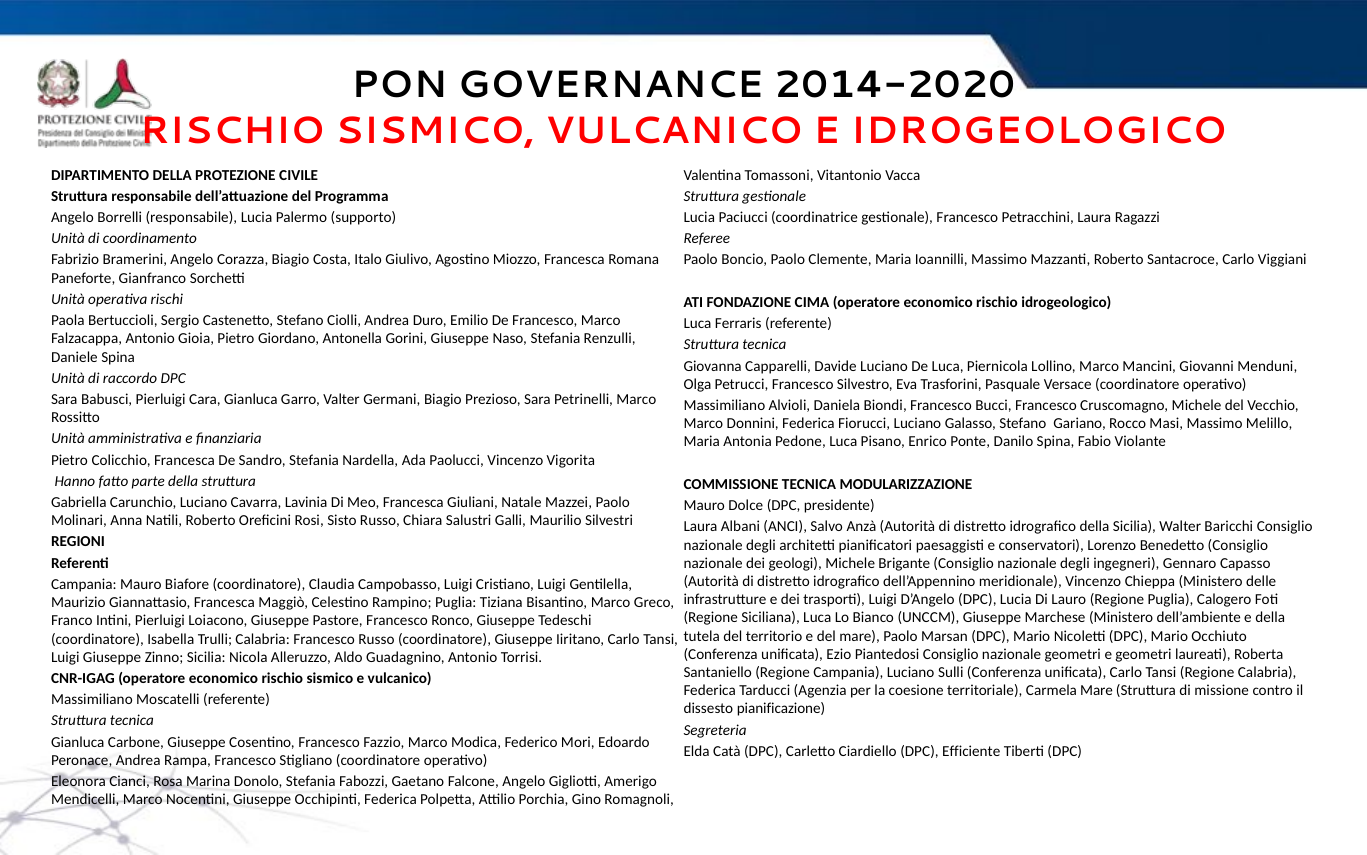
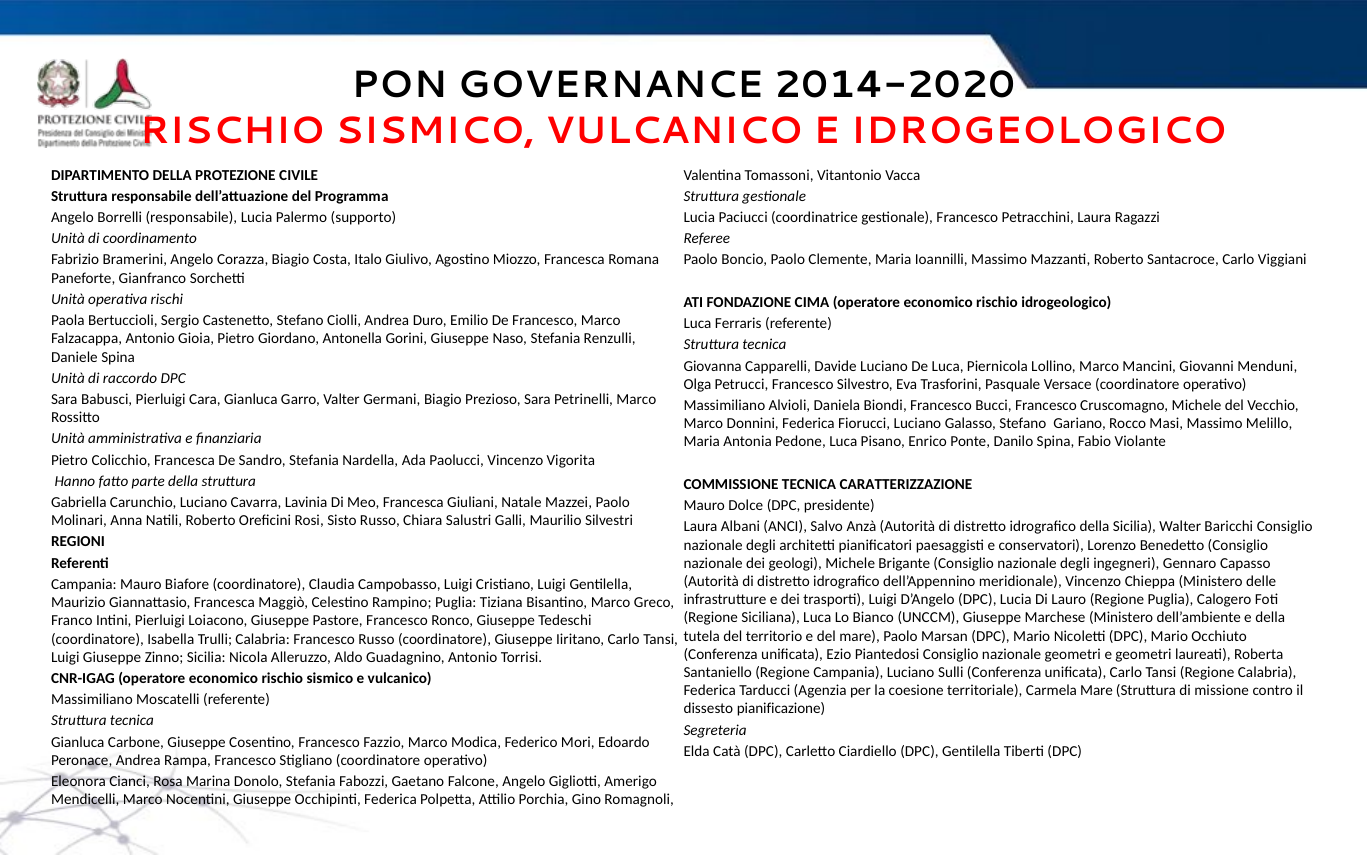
MODULARIZZAZIONE: MODULARIZZAZIONE -> CARATTERIZZAZIONE (906, 484)
DPC Efficiente: Efficiente -> Gentilella (971, 751)
